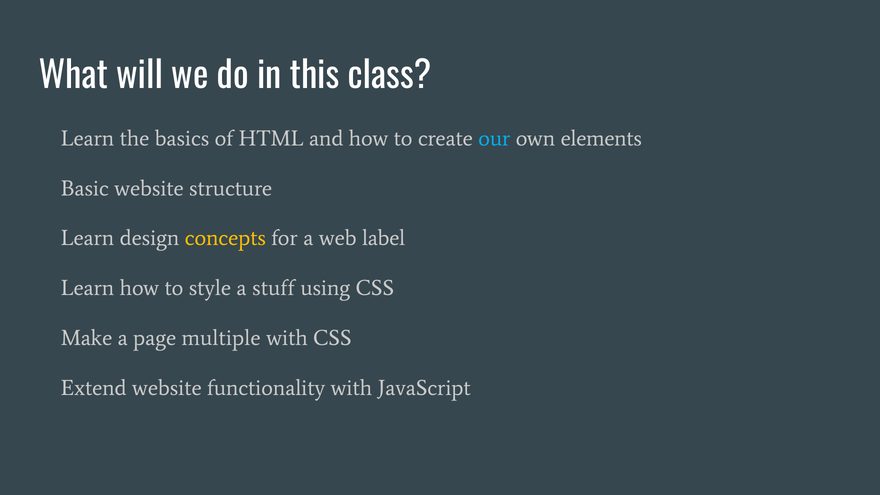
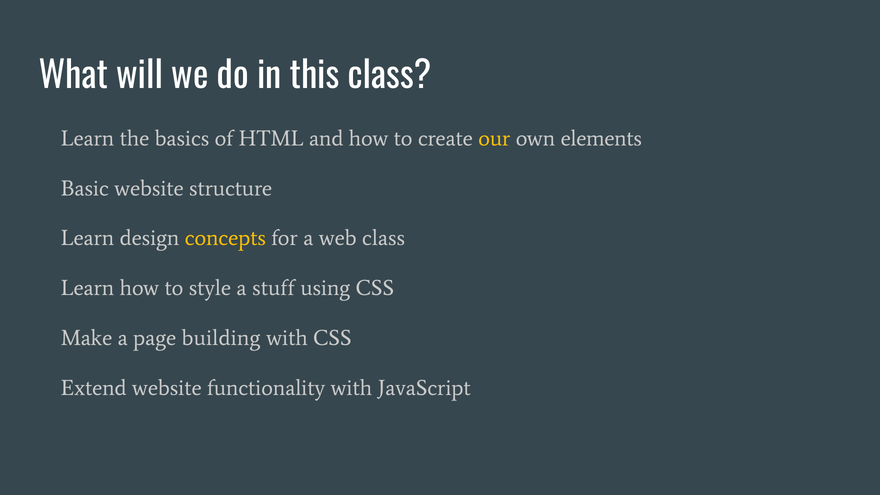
our colour: light blue -> yellow (494, 138)
web label: label -> class (383, 238)
multiple: multiple -> building (221, 338)
